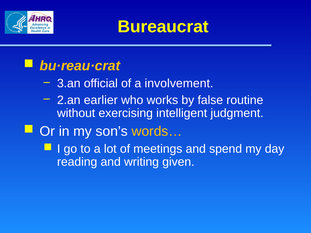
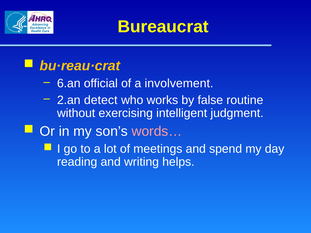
3.an: 3.an -> 6.an (69, 84)
earlier: earlier -> detect (101, 100)
words… colour: yellow -> pink (157, 131)
given: given -> helps (178, 162)
